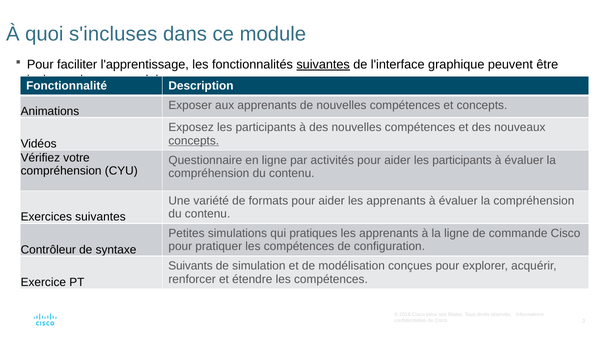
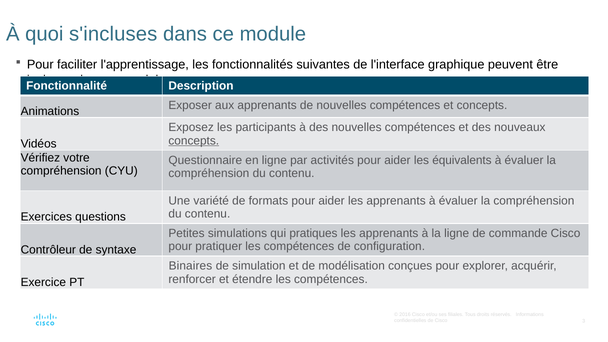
suivantes underline: present -> none (323, 65)
aider les participants: participants -> équivalents (462, 160)
Exercices suivantes: suivantes -> questions (101, 217)
Suivants: Suivants -> Binaires (190, 266)
